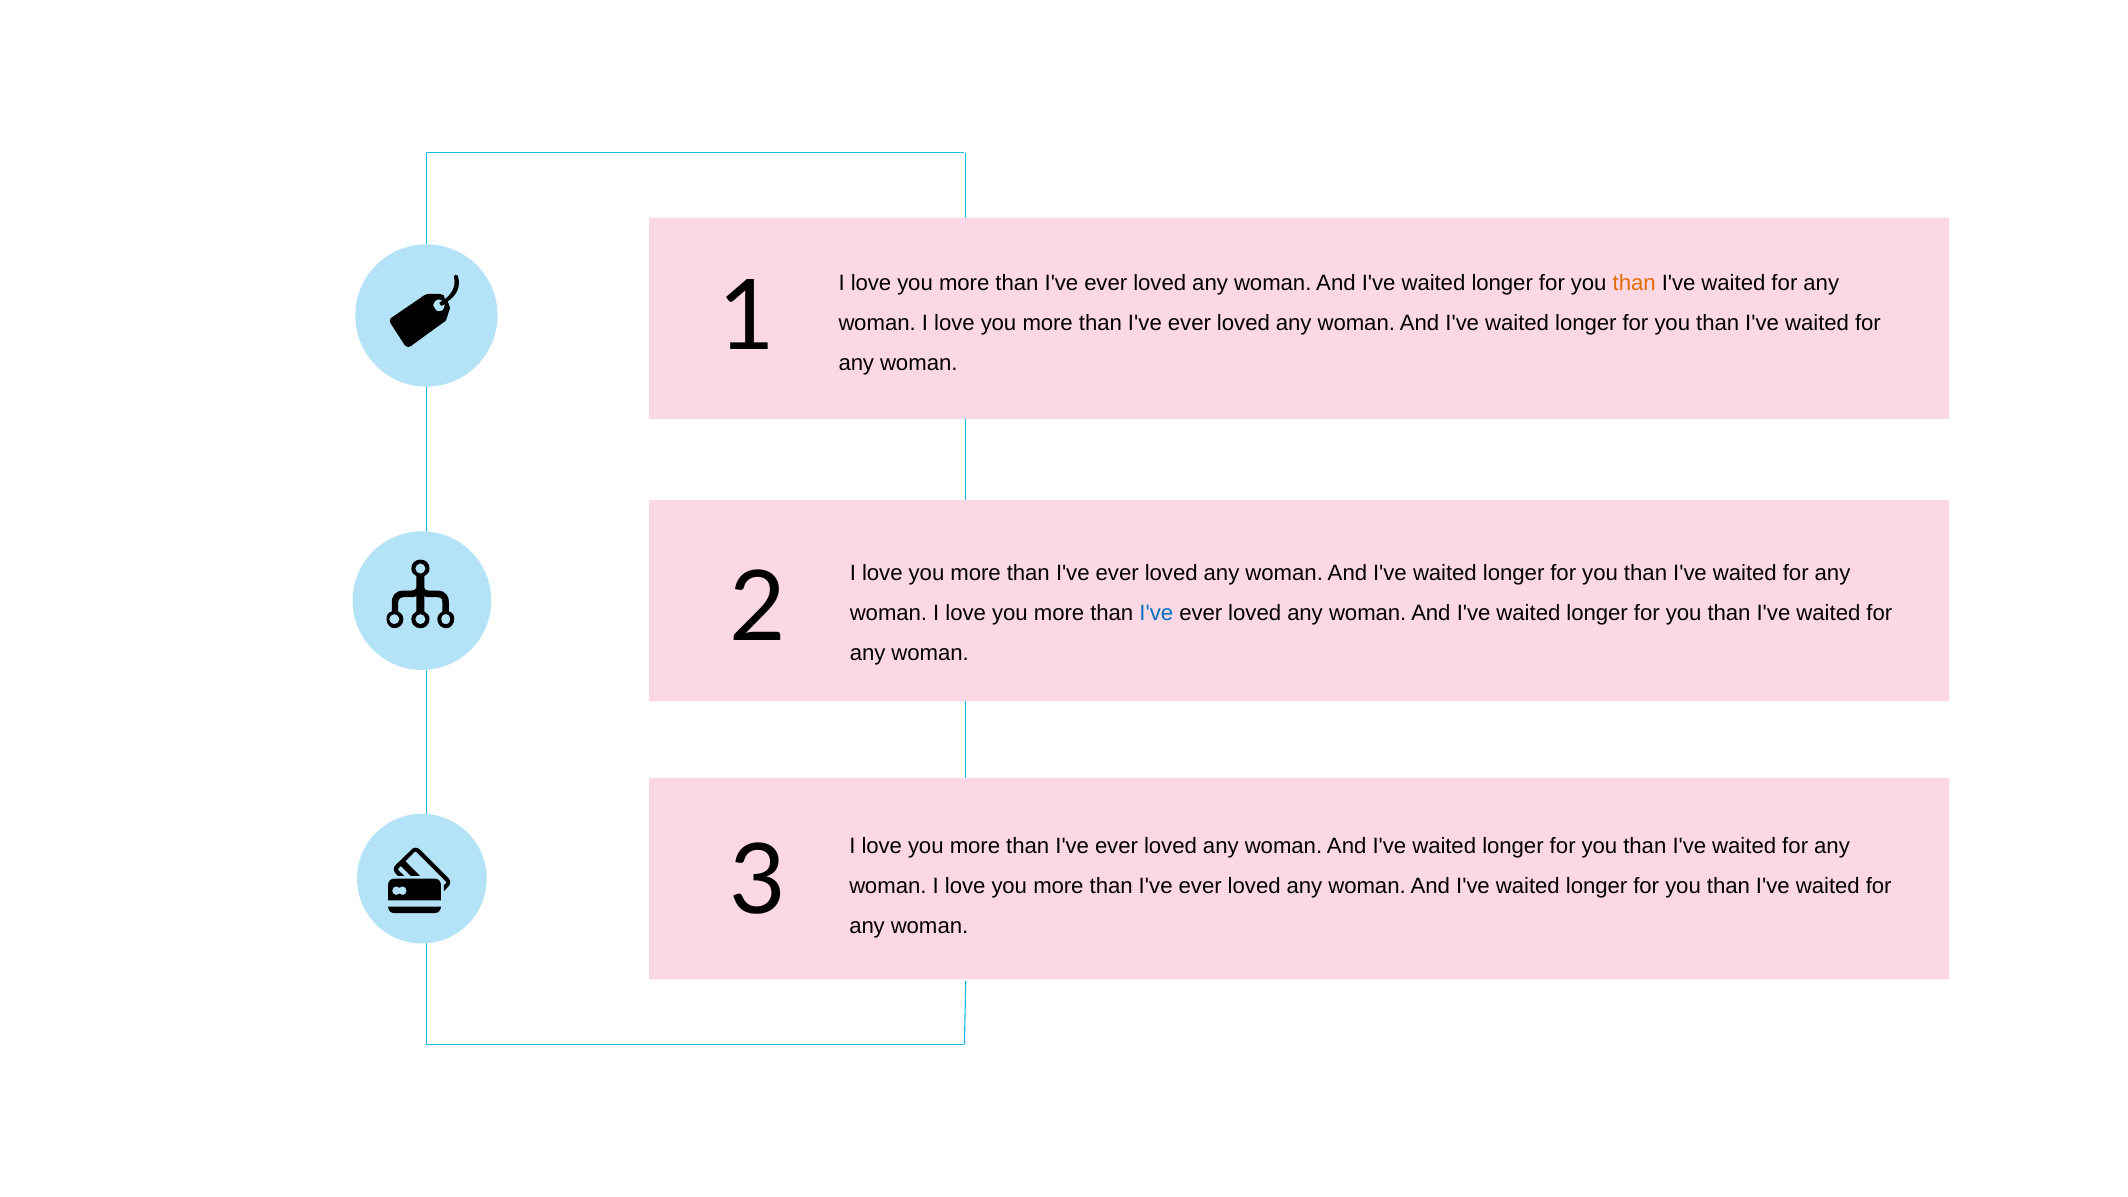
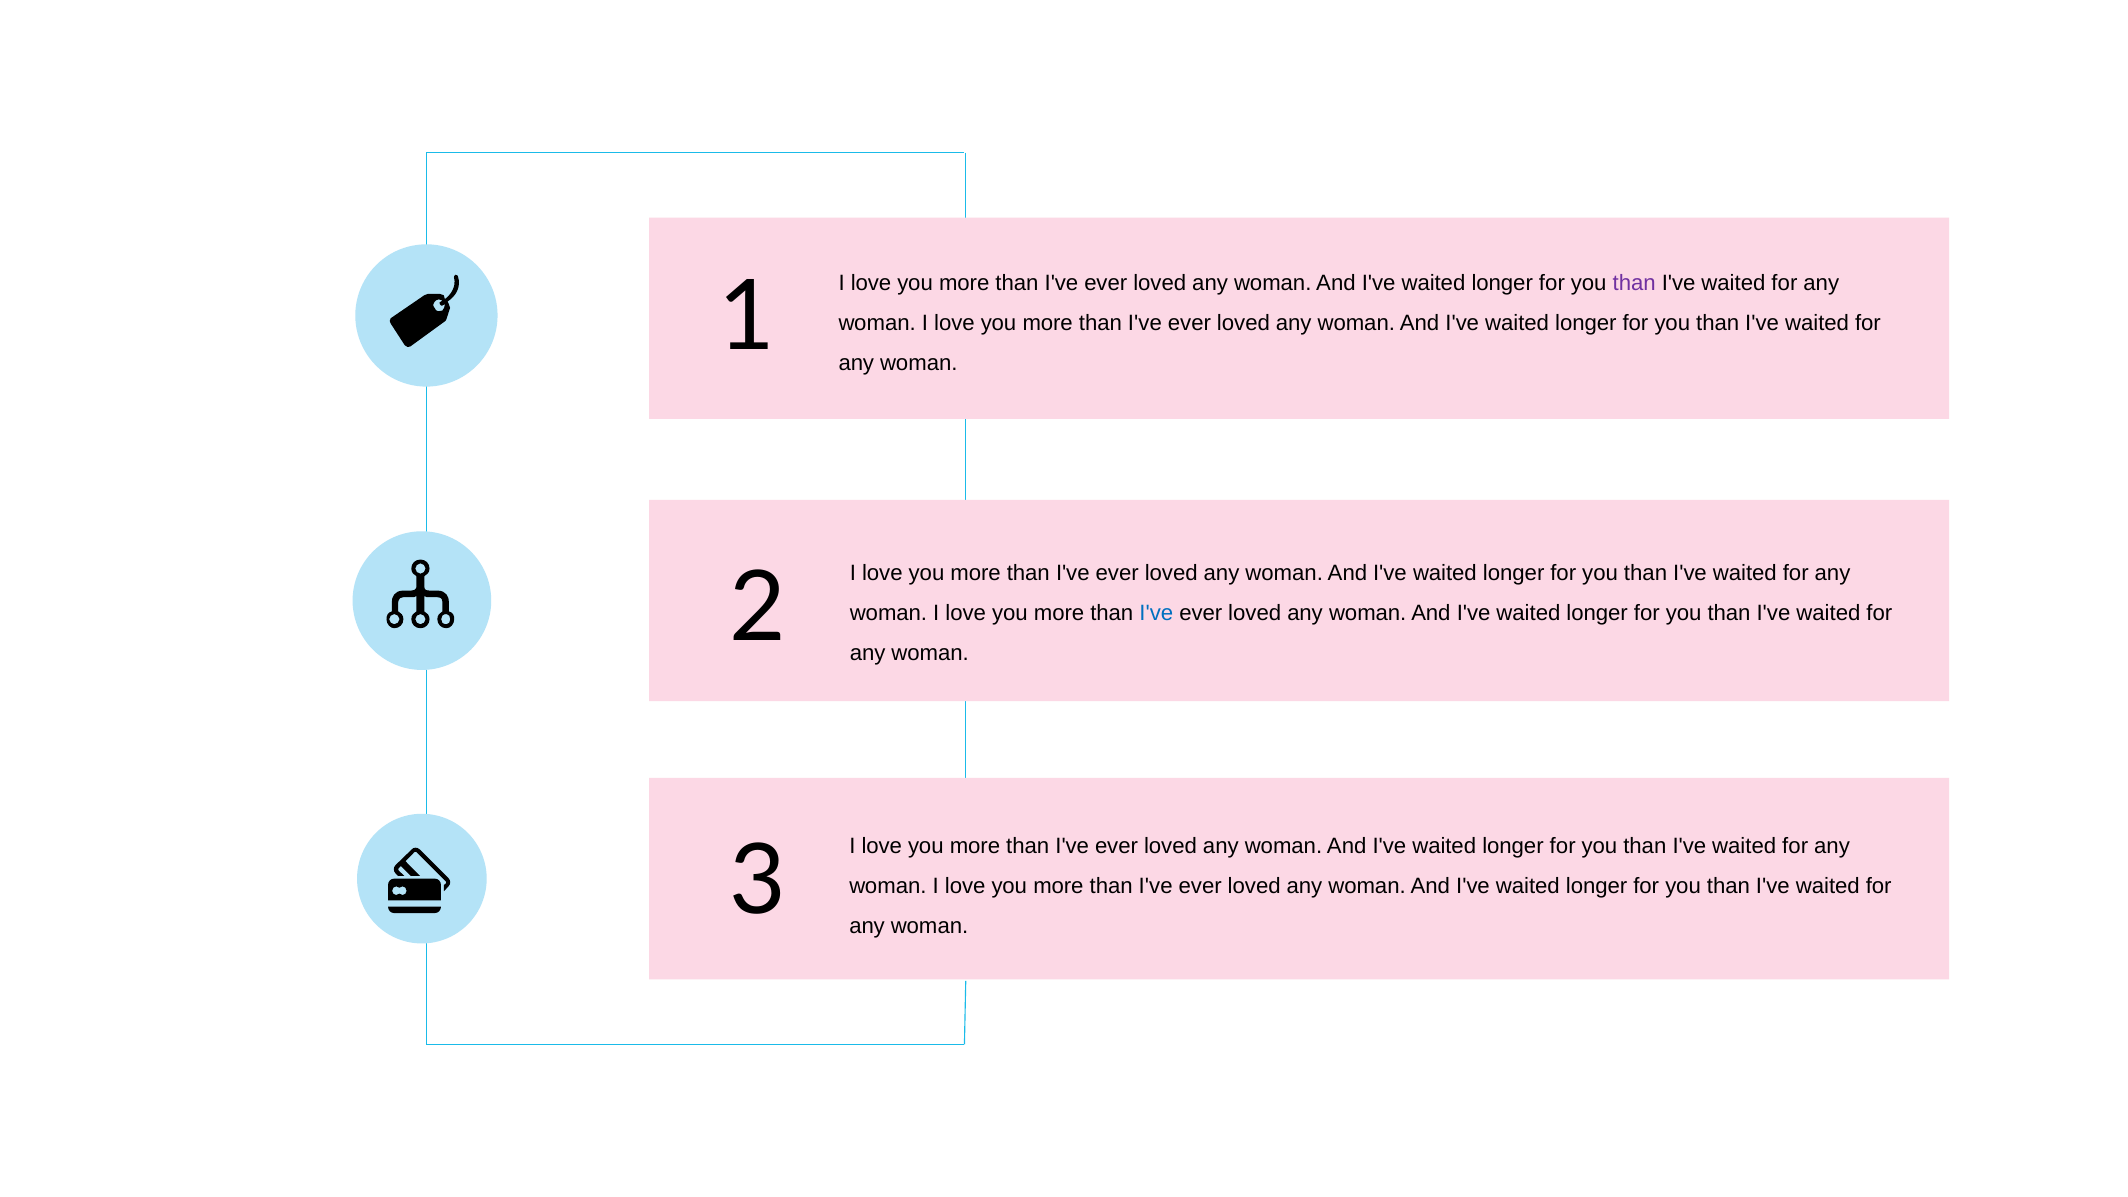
than colour: orange -> purple (1634, 283)
